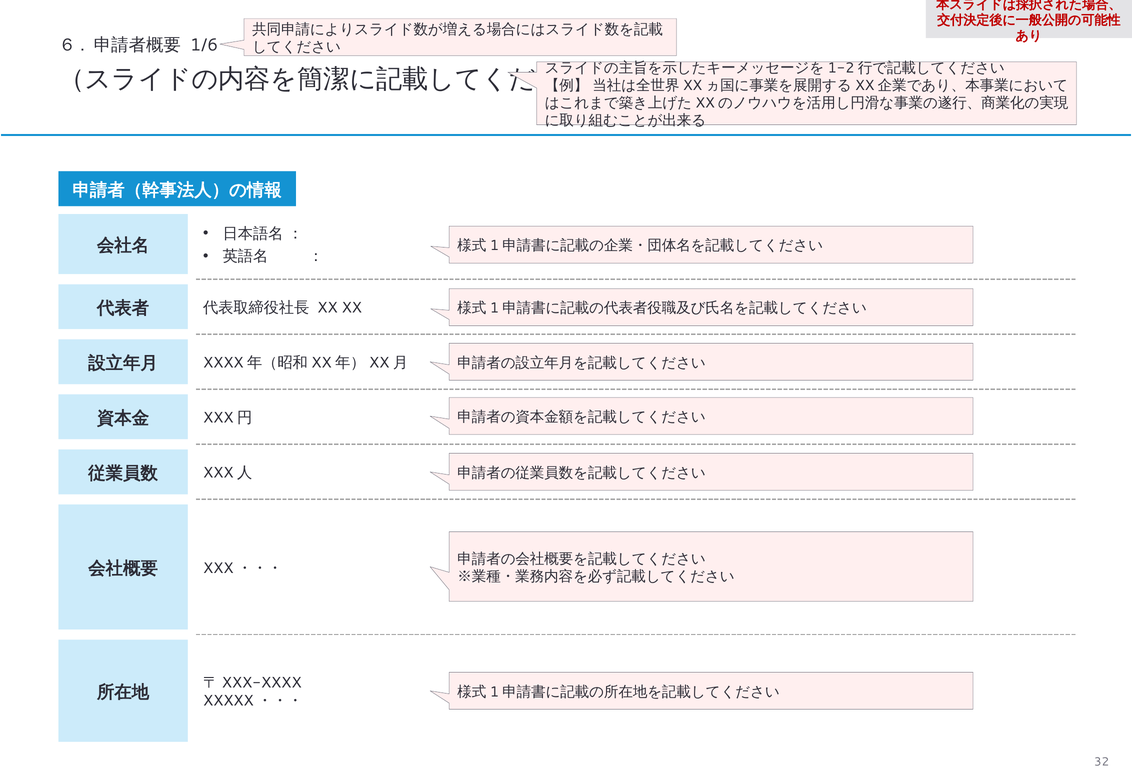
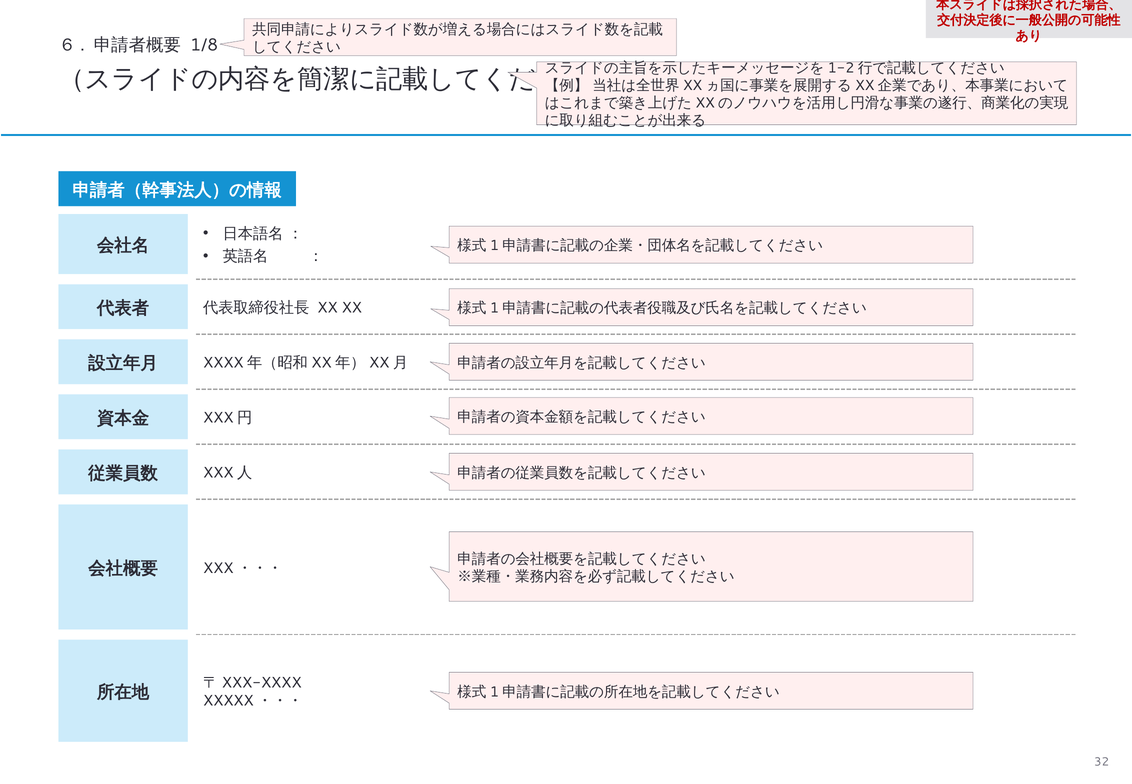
1/6: 1/6 -> 1/8 (204, 45)
